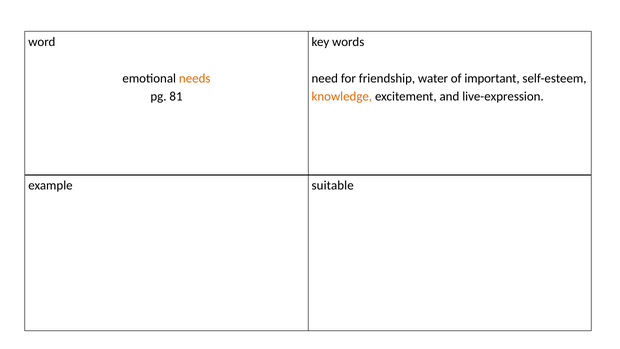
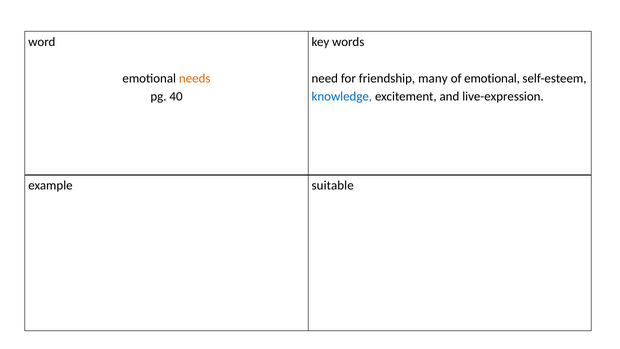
water: water -> many (433, 78)
of important: important -> emotional (492, 78)
81: 81 -> 40 (176, 96)
knowledge colour: orange -> blue (342, 96)
